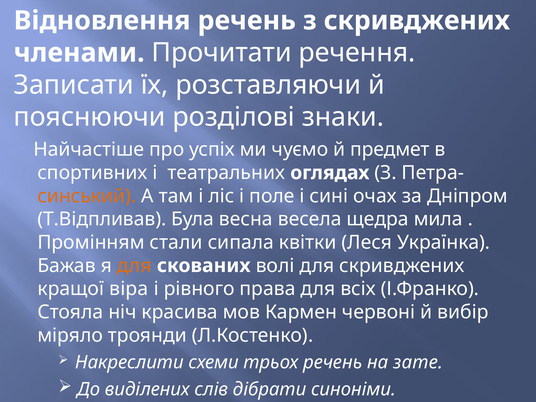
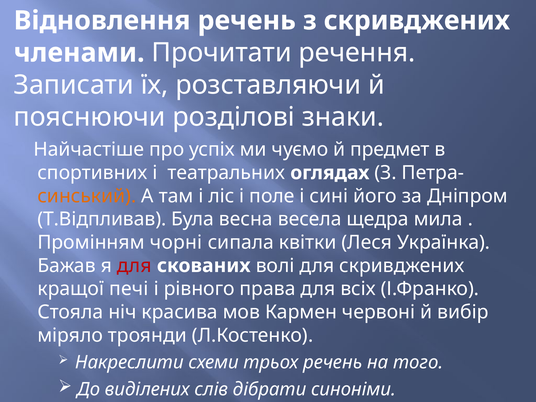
очах: очах -> його (375, 196)
стали: стали -> чорні (176, 242)
для colour: orange -> red (134, 266)
віра: віра -> печі (129, 289)
зате: зате -> того (418, 362)
